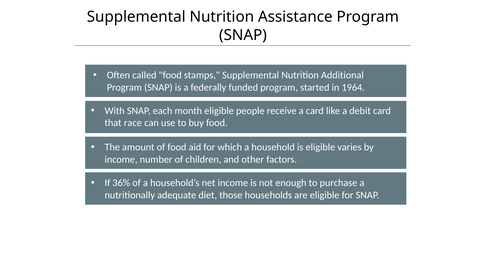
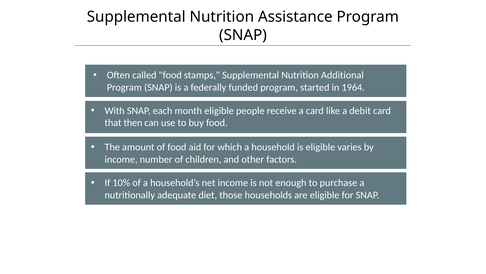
race: race -> then (133, 123)
36%: 36% -> 10% (121, 183)
